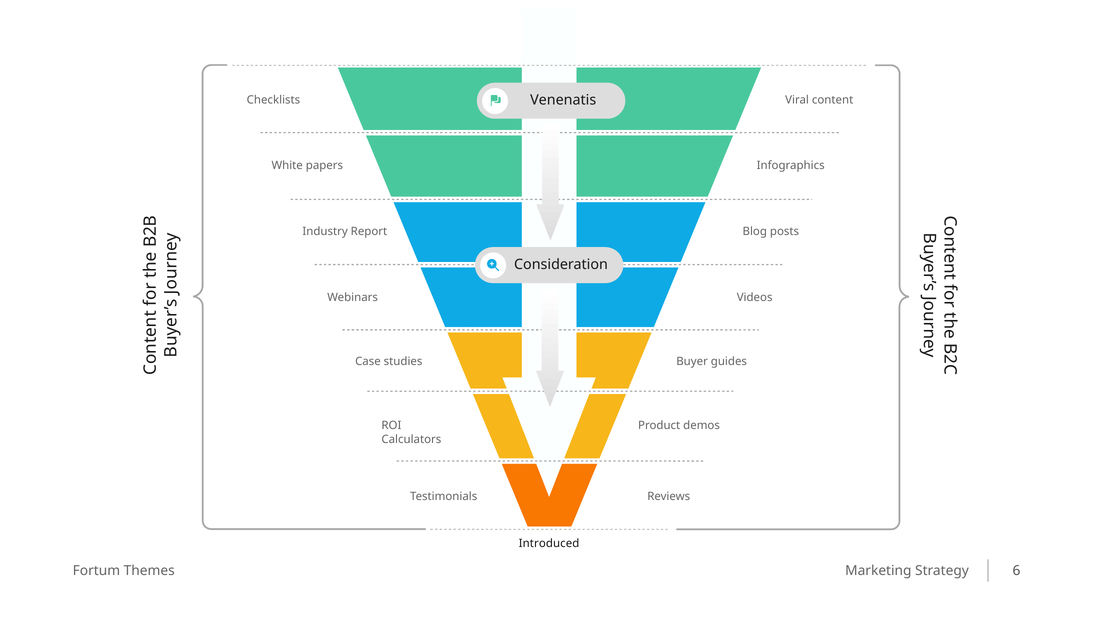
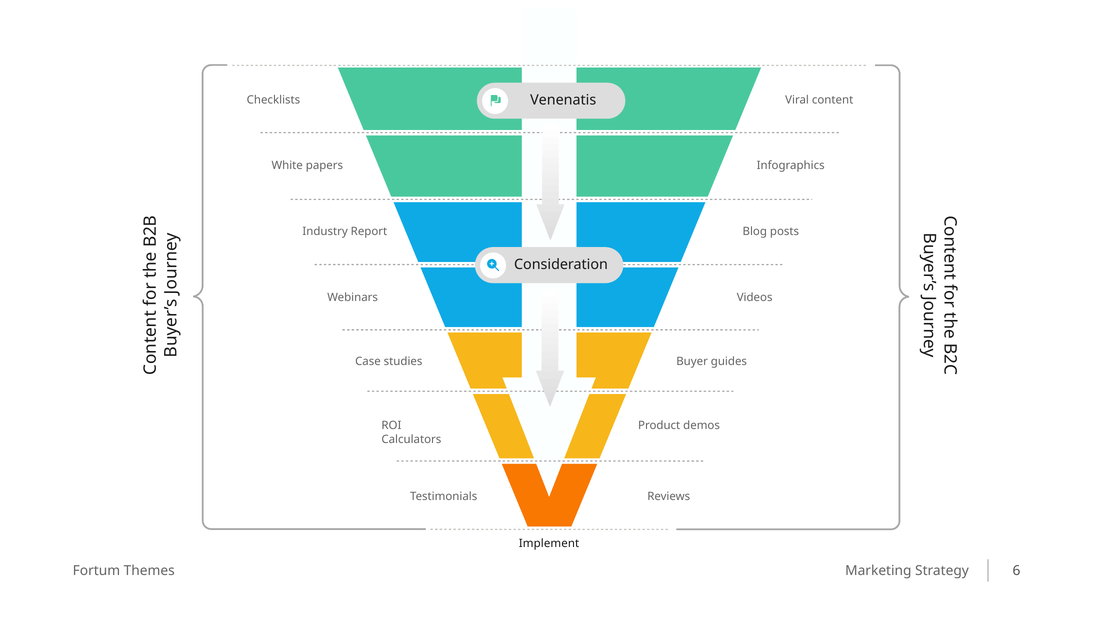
Introduced: Introduced -> Implement (549, 544)
